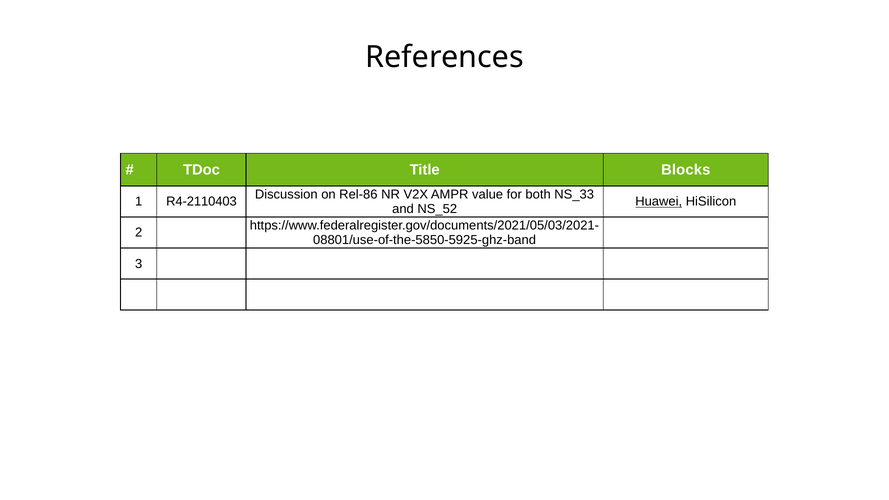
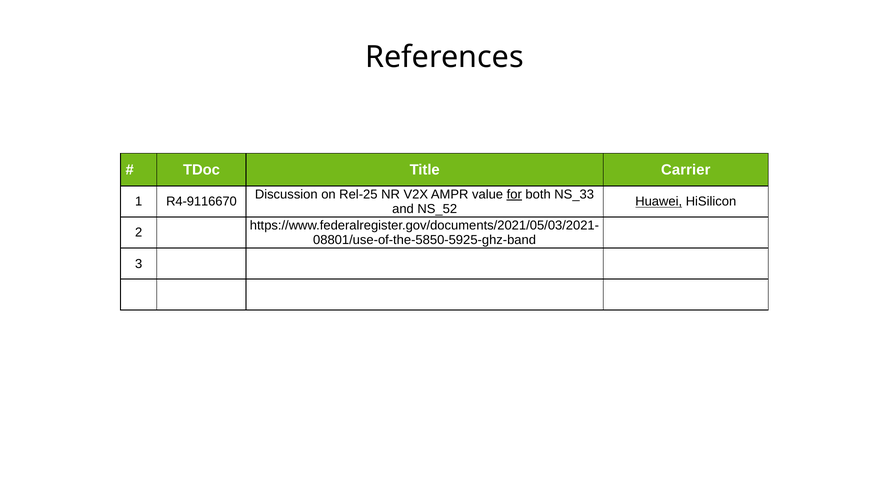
Blocks: Blocks -> Carrier (686, 170)
Rel-86: Rel-86 -> Rel-25 (358, 194)
for underline: none -> present (514, 194)
R4-2110403: R4-2110403 -> R4-9116670 (201, 202)
